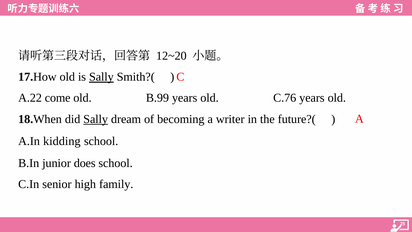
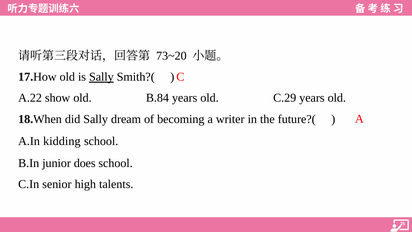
12~20: 12~20 -> 73~20 (171, 56)
come: come -> show (58, 98)
B.99: B.99 -> B.84 (157, 98)
C.76: C.76 -> C.29 (285, 98)
Sally underline: present -> none (96, 119)
family: family -> talents (116, 184)
